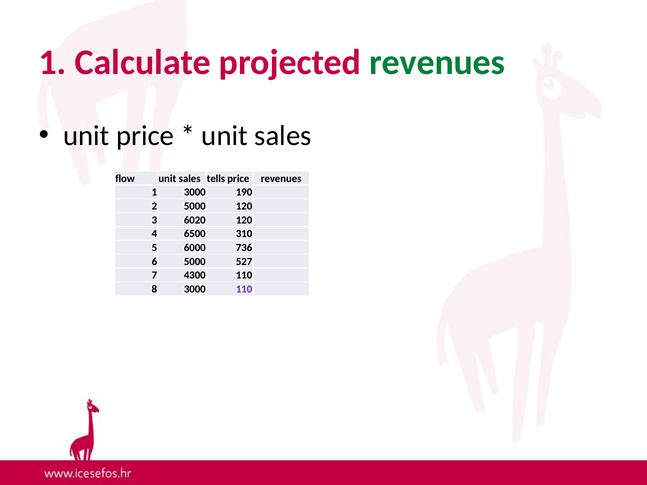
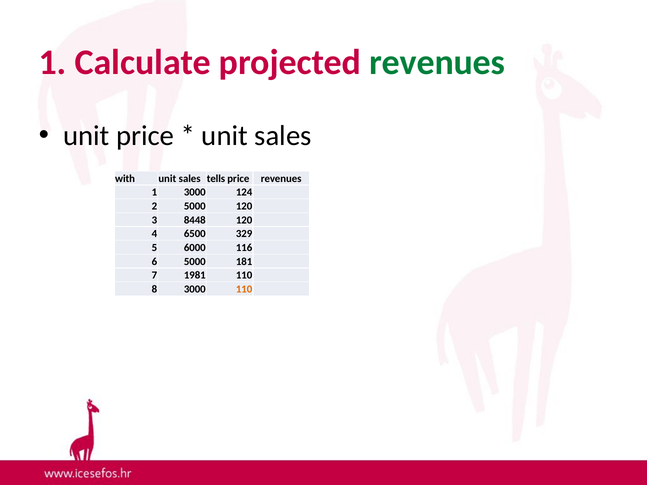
flow: flow -> with (125, 179)
190: 190 -> 124 (244, 193)
6020: 6020 -> 8448 (195, 220)
310: 310 -> 329 (244, 234)
736: 736 -> 116 (244, 248)
527: 527 -> 181 (244, 262)
4300: 4300 -> 1981 (195, 275)
110 colour: purple -> orange (244, 289)
